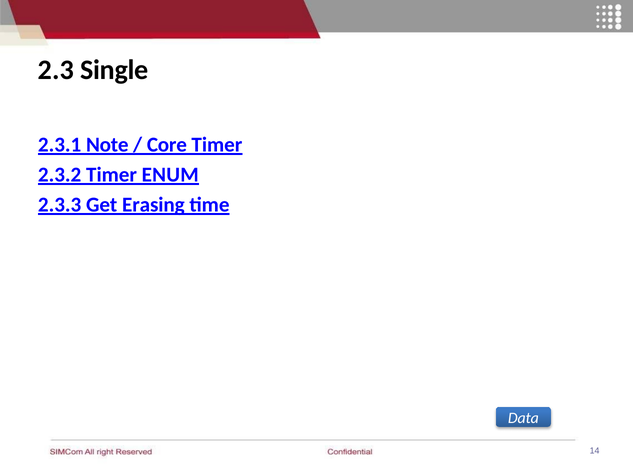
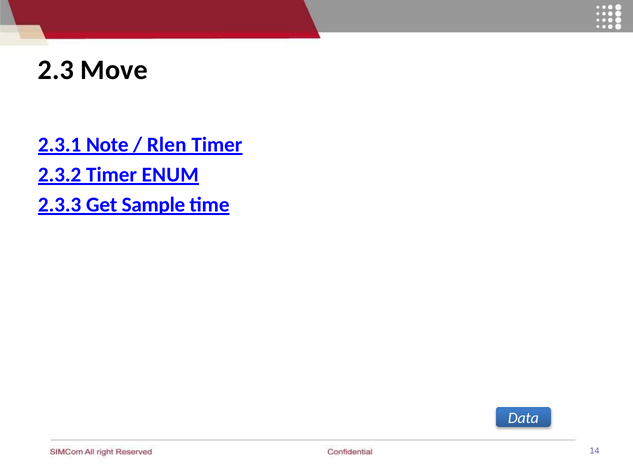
Single: Single -> Move (114, 70)
Core: Core -> Rlen (167, 145)
Erasing: Erasing -> Sample (153, 205)
